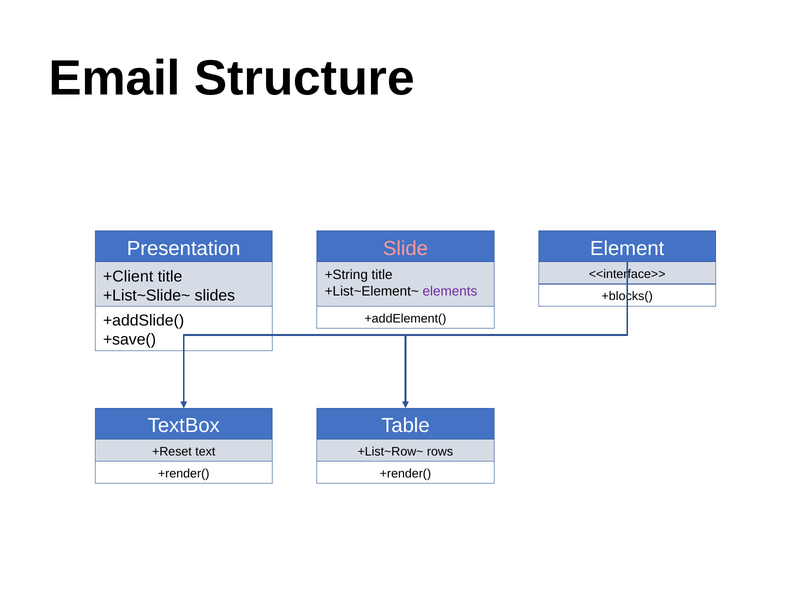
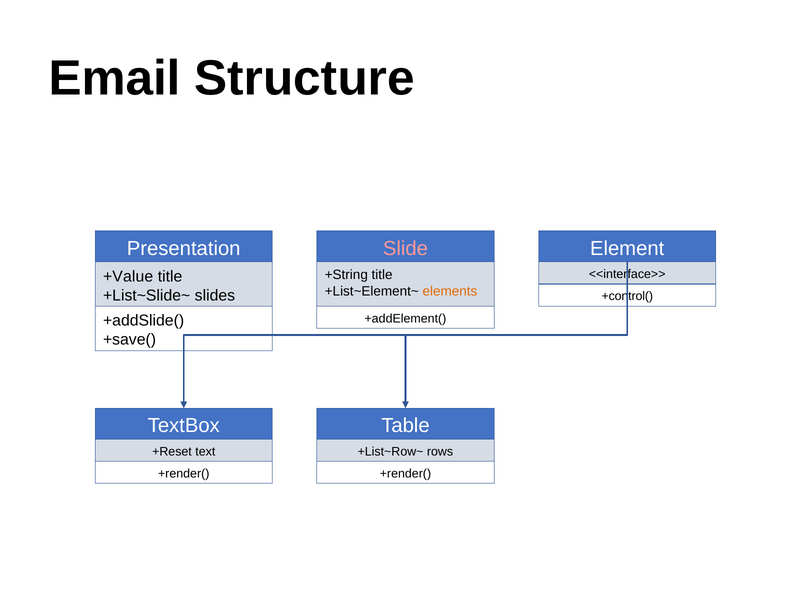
+Client: +Client -> +Value (128, 277)
elements colour: purple -> orange (450, 291)
+blocks(: +blocks( -> +control( (627, 296)
